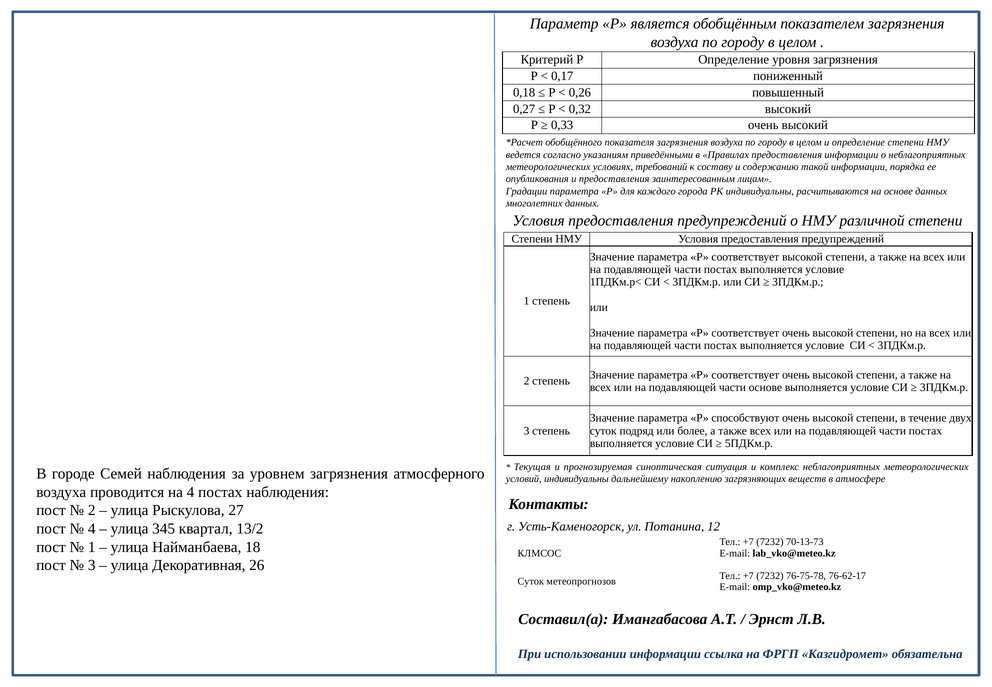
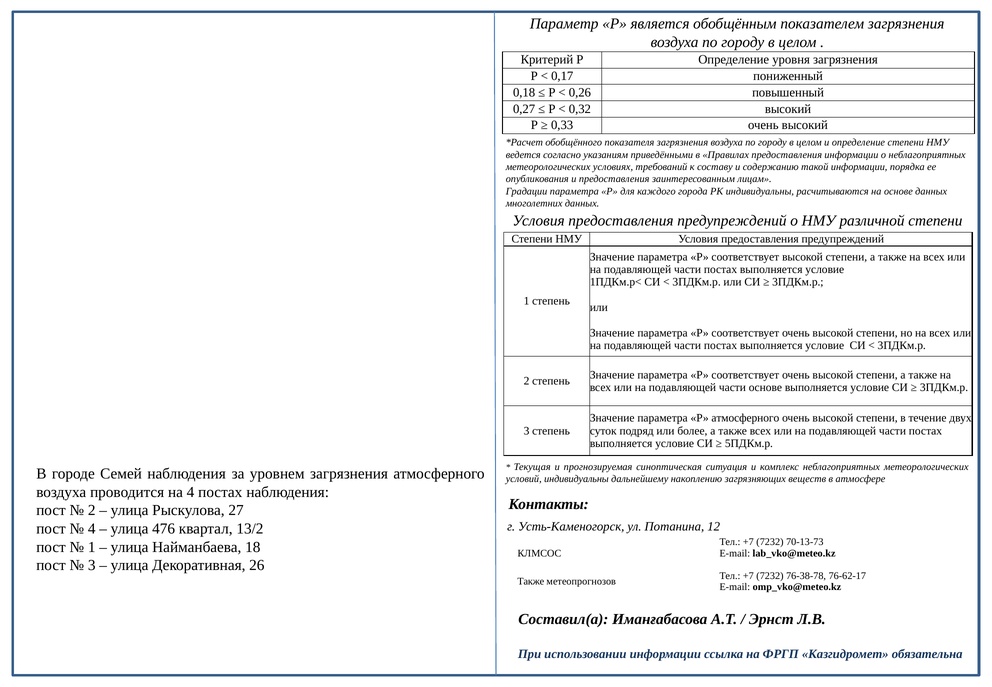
Р способствуют: способствуют -> атмосферного (745, 418)
345: 345 -> 476 (164, 529)
76-75-78: 76-75-78 -> 76-38-78 (806, 575)
Суток: Суток -> Также (531, 581)
